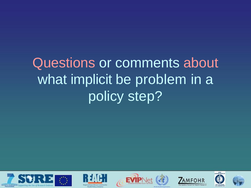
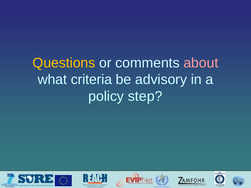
Questions colour: pink -> yellow (64, 63)
implicit: implicit -> criteria (91, 80)
problem: problem -> advisory (161, 80)
